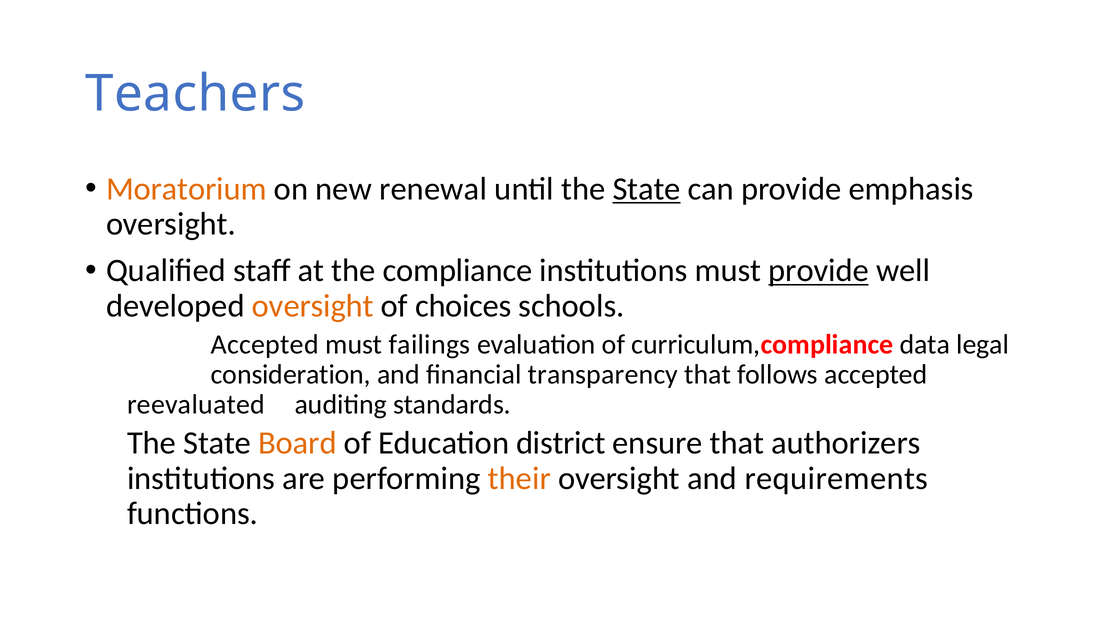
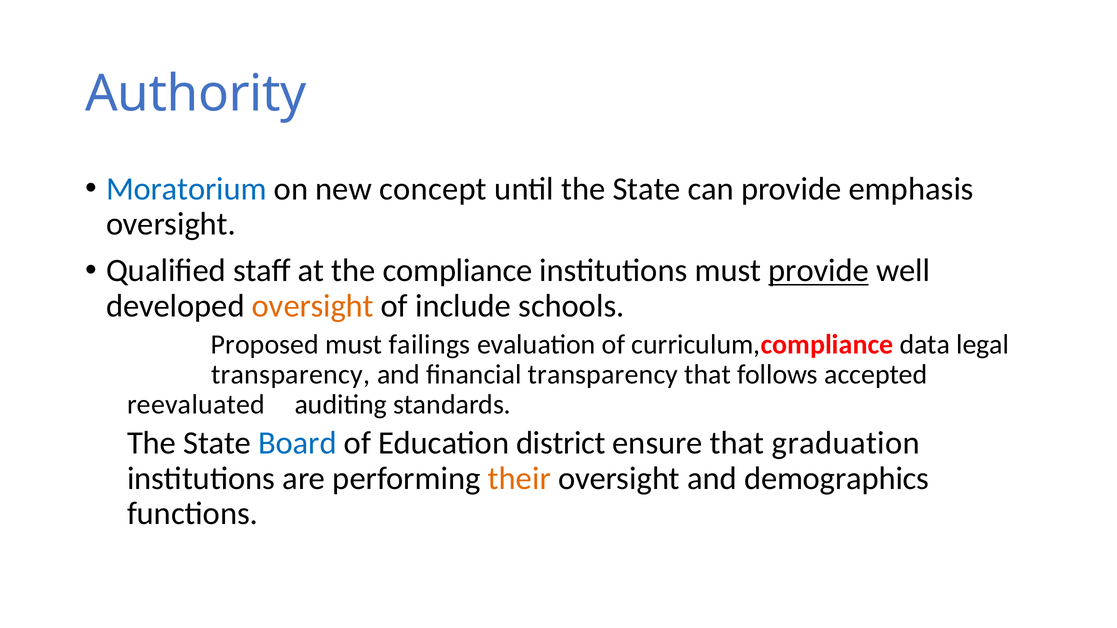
Teachers: Teachers -> Authority (196, 94)
Moratorium colour: orange -> blue (186, 189)
renewal: renewal -> concept (433, 189)
State underline: present -> none (647, 189)
choices: choices -> include (463, 306)
Accepted: Accepted -> Proposed (265, 345)
consideration: consideration -> transparency (291, 375)
Board colour: orange -> blue (298, 443)
authorizers: authorizers -> graduation (846, 443)
requirements: requirements -> demographics (837, 479)
